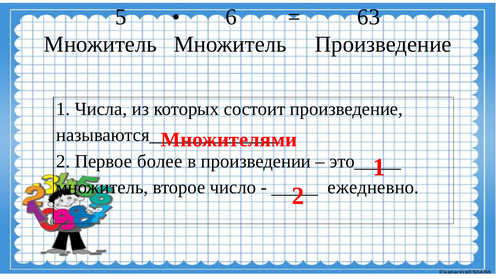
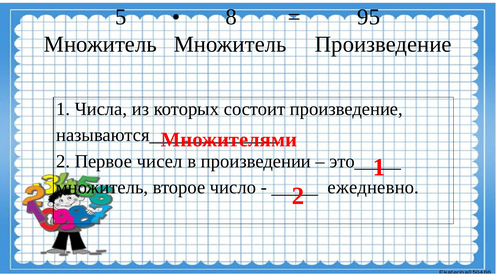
6: 6 -> 8 (231, 17)
63: 63 -> 95 (369, 17)
более: более -> чисел (160, 161)
